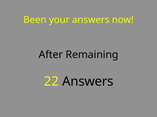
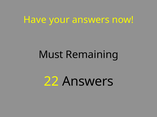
Been: Been -> Have (35, 20)
After: After -> Must (51, 55)
